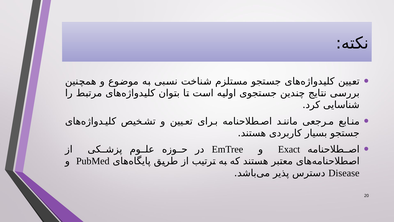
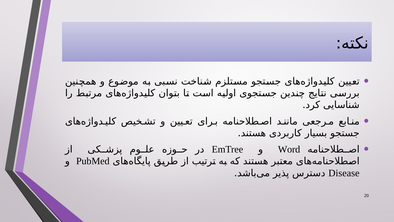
Exact: Exact -> Word (289, 149)
